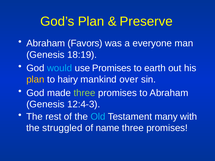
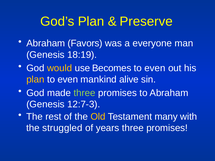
would colour: light blue -> yellow (60, 68)
use Promises: Promises -> Becomes (112, 68)
earth: earth -> even (155, 68)
hairy: hairy -> even (68, 80)
over: over -> alive (129, 80)
12:4-3: 12:4-3 -> 12:7-3 (84, 104)
Old colour: light blue -> yellow (98, 117)
name: name -> years (108, 128)
